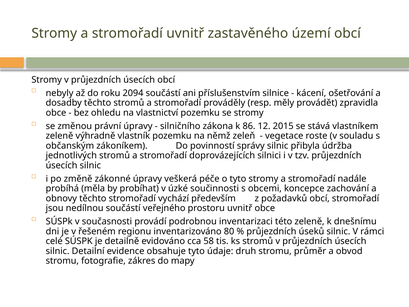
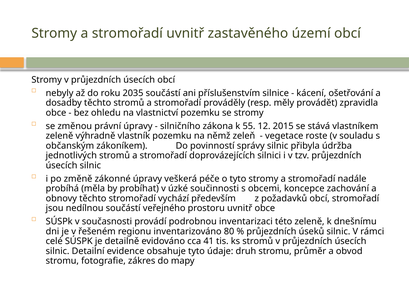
2094: 2094 -> 2035 (133, 93)
86: 86 -> 55 (249, 126)
58: 58 -> 41 (209, 241)
